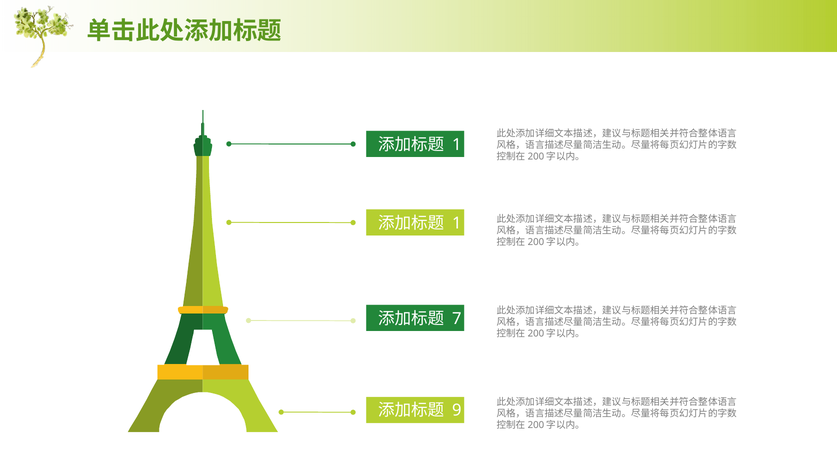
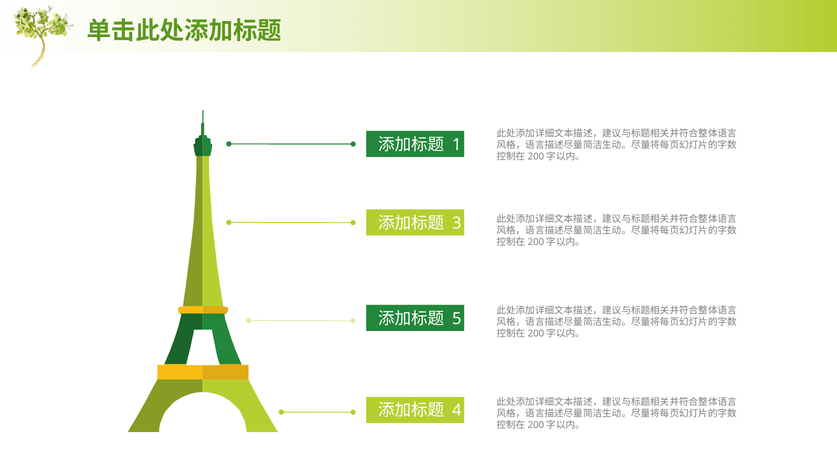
1: 1 -> 3 (457, 223)
7: 7 -> 5 (457, 319)
9: 9 -> 4 (457, 410)
